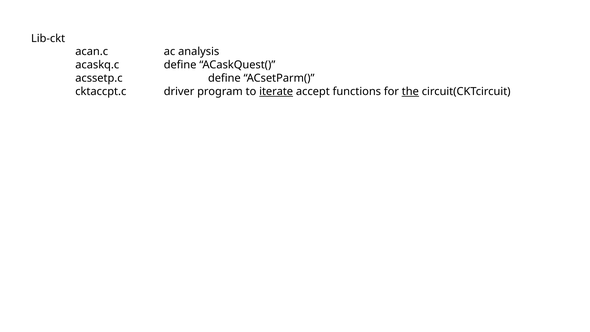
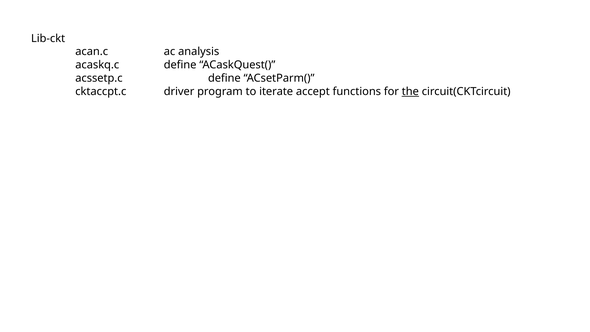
iterate underline: present -> none (276, 91)
